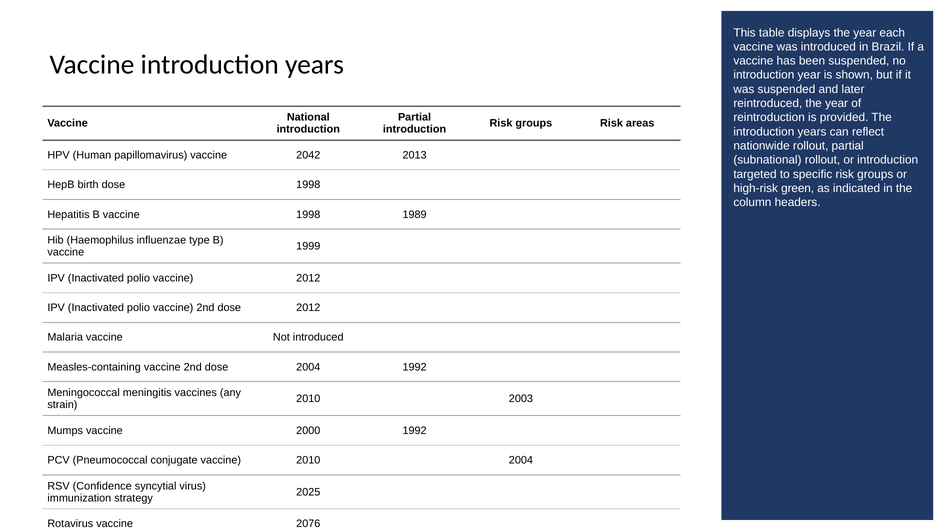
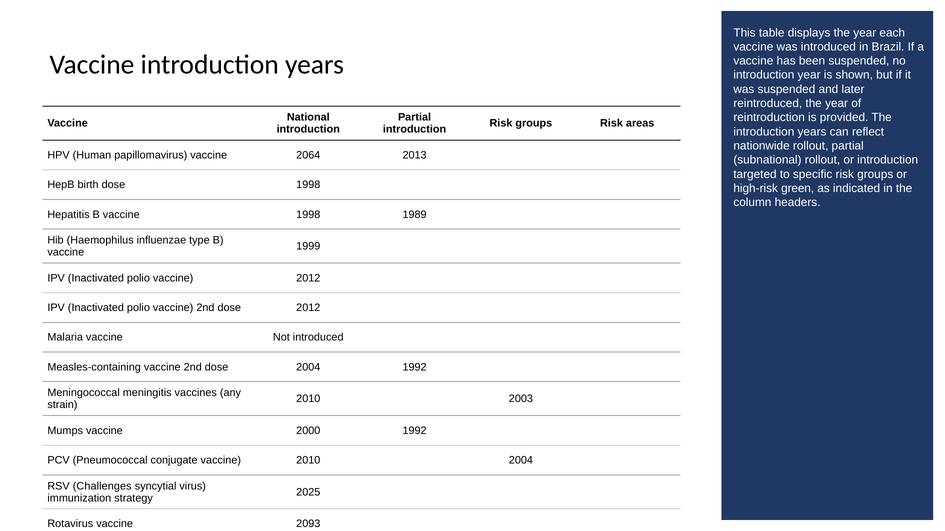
2042: 2042 -> 2064 (308, 155)
Confidence: Confidence -> Challenges (102, 487)
2076: 2076 -> 2093 (308, 524)
